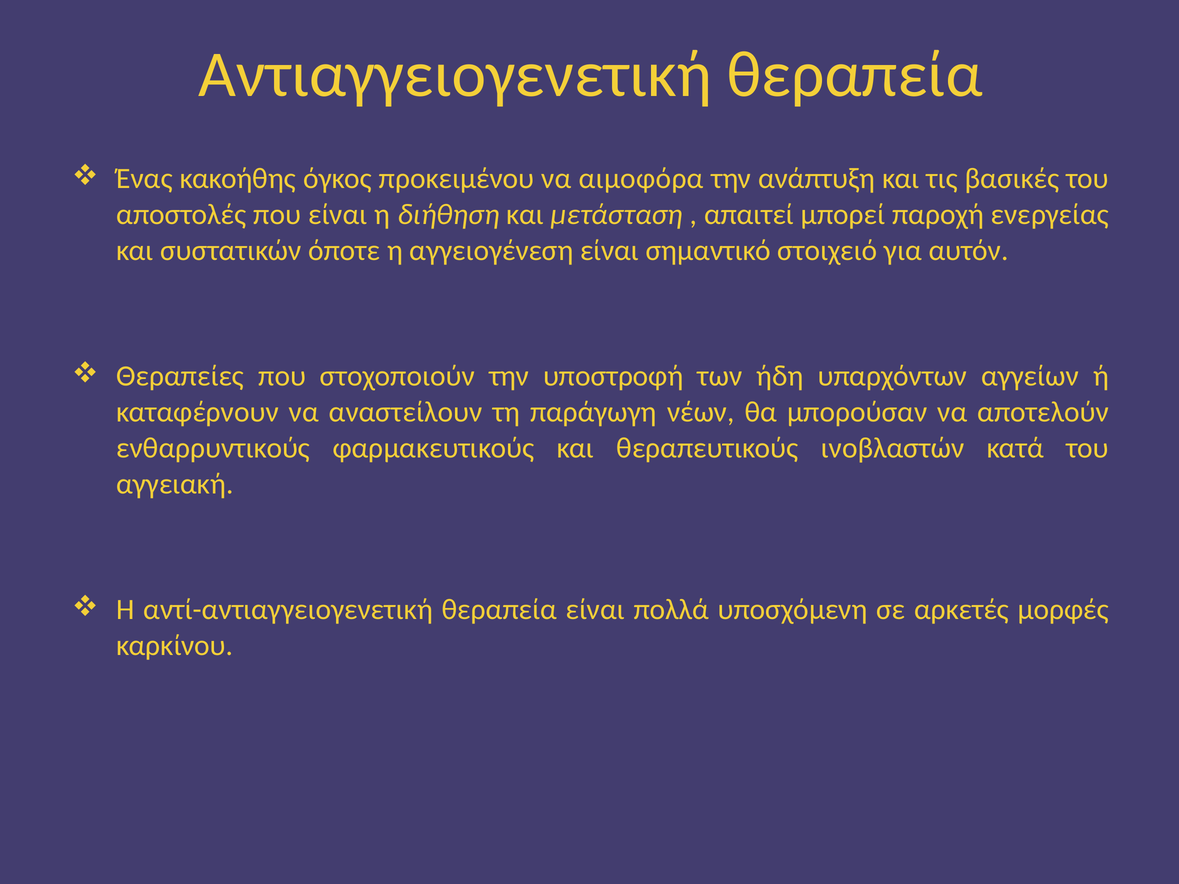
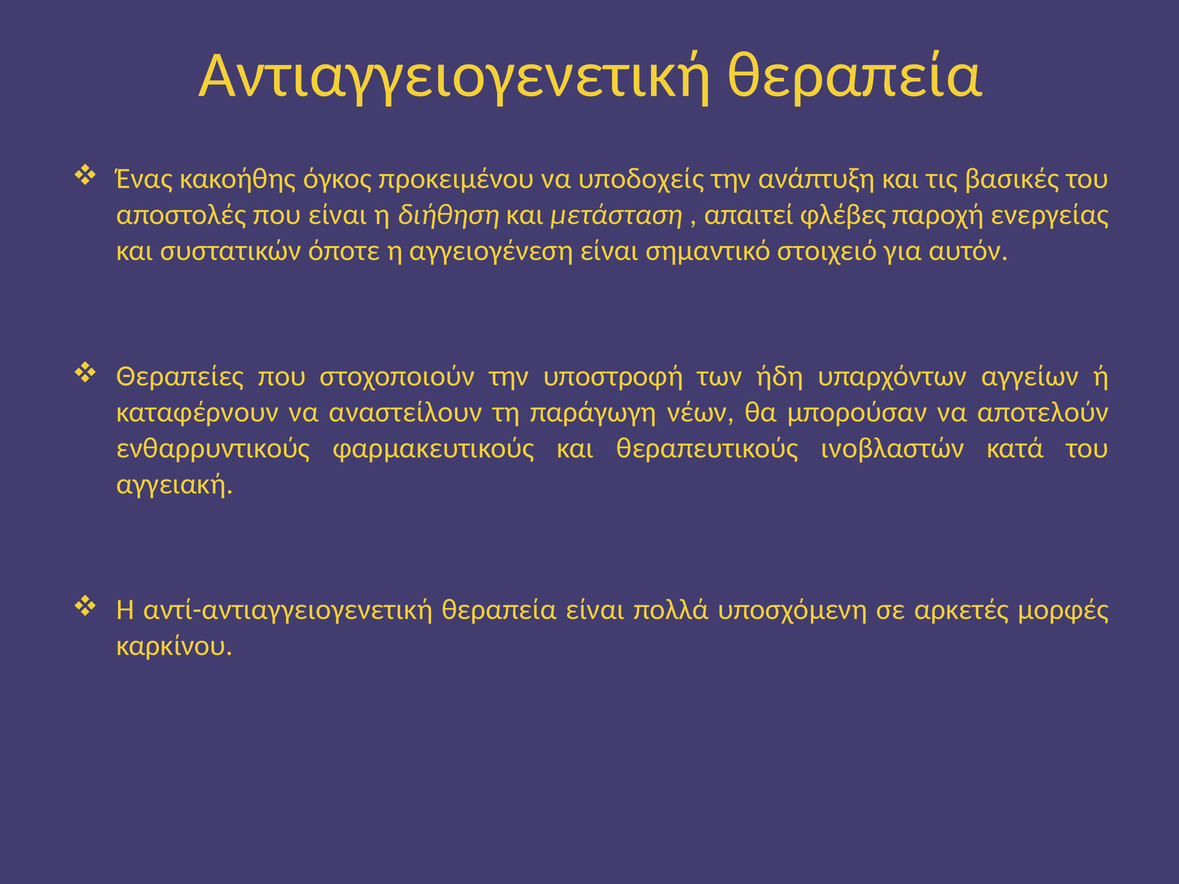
αιμοφόρα: αιμοφόρα -> υποδοχείς (641, 179)
μπορεί: μπορεί -> φλέβες (843, 215)
